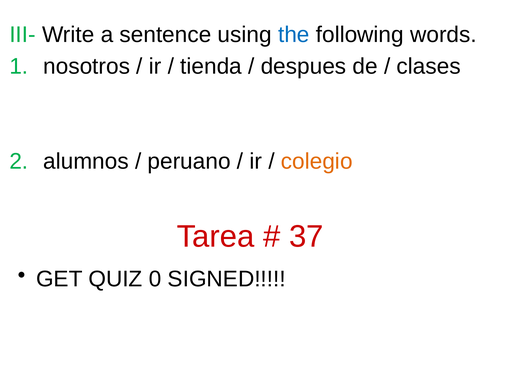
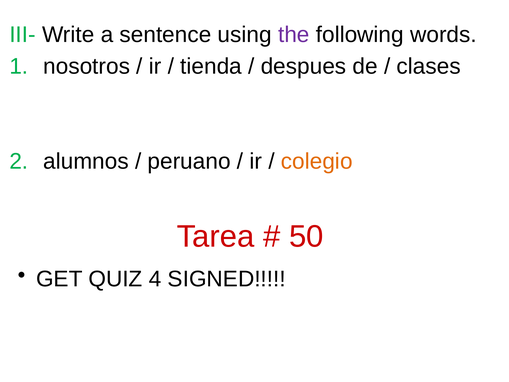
the colour: blue -> purple (294, 35)
37: 37 -> 50 (306, 236)
0: 0 -> 4 (155, 279)
